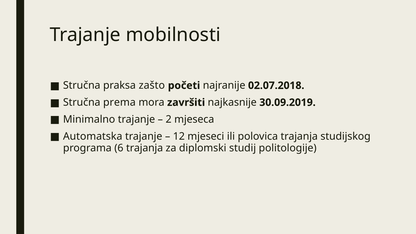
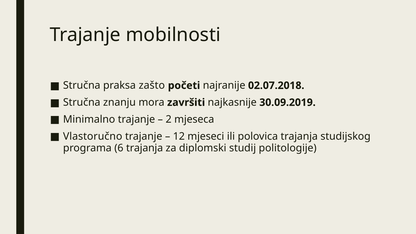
prema: prema -> znanju (119, 102)
Automatska: Automatska -> Vlastoručno (93, 136)
